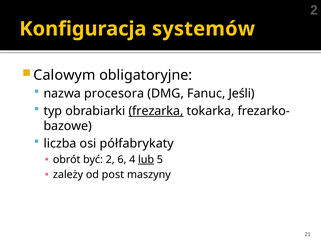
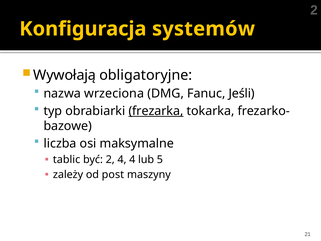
Calowym: Calowym -> Wywołają (65, 75)
procesora: procesora -> wrzeciona (114, 94)
półfabrykaty: półfabrykaty -> maksymalne (137, 143)
obrót: obrót -> tablic (67, 159)
2 6: 6 -> 4 (122, 159)
lub underline: present -> none (146, 159)
